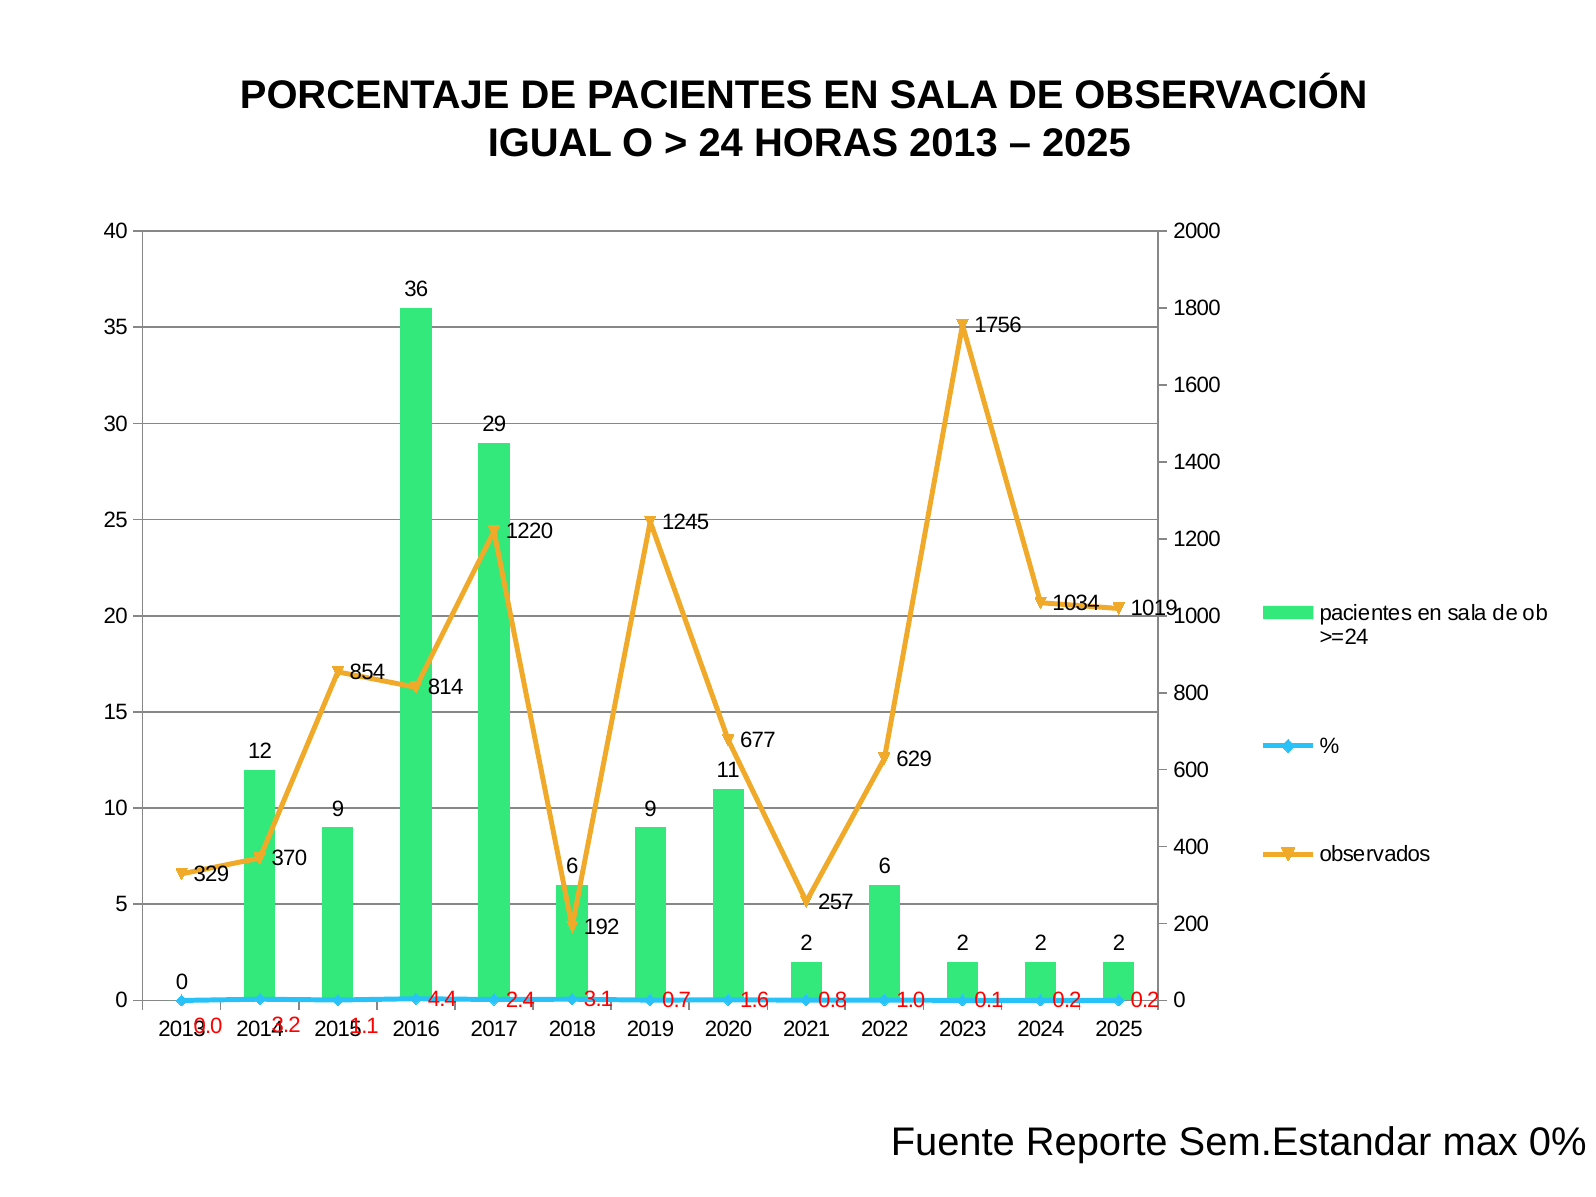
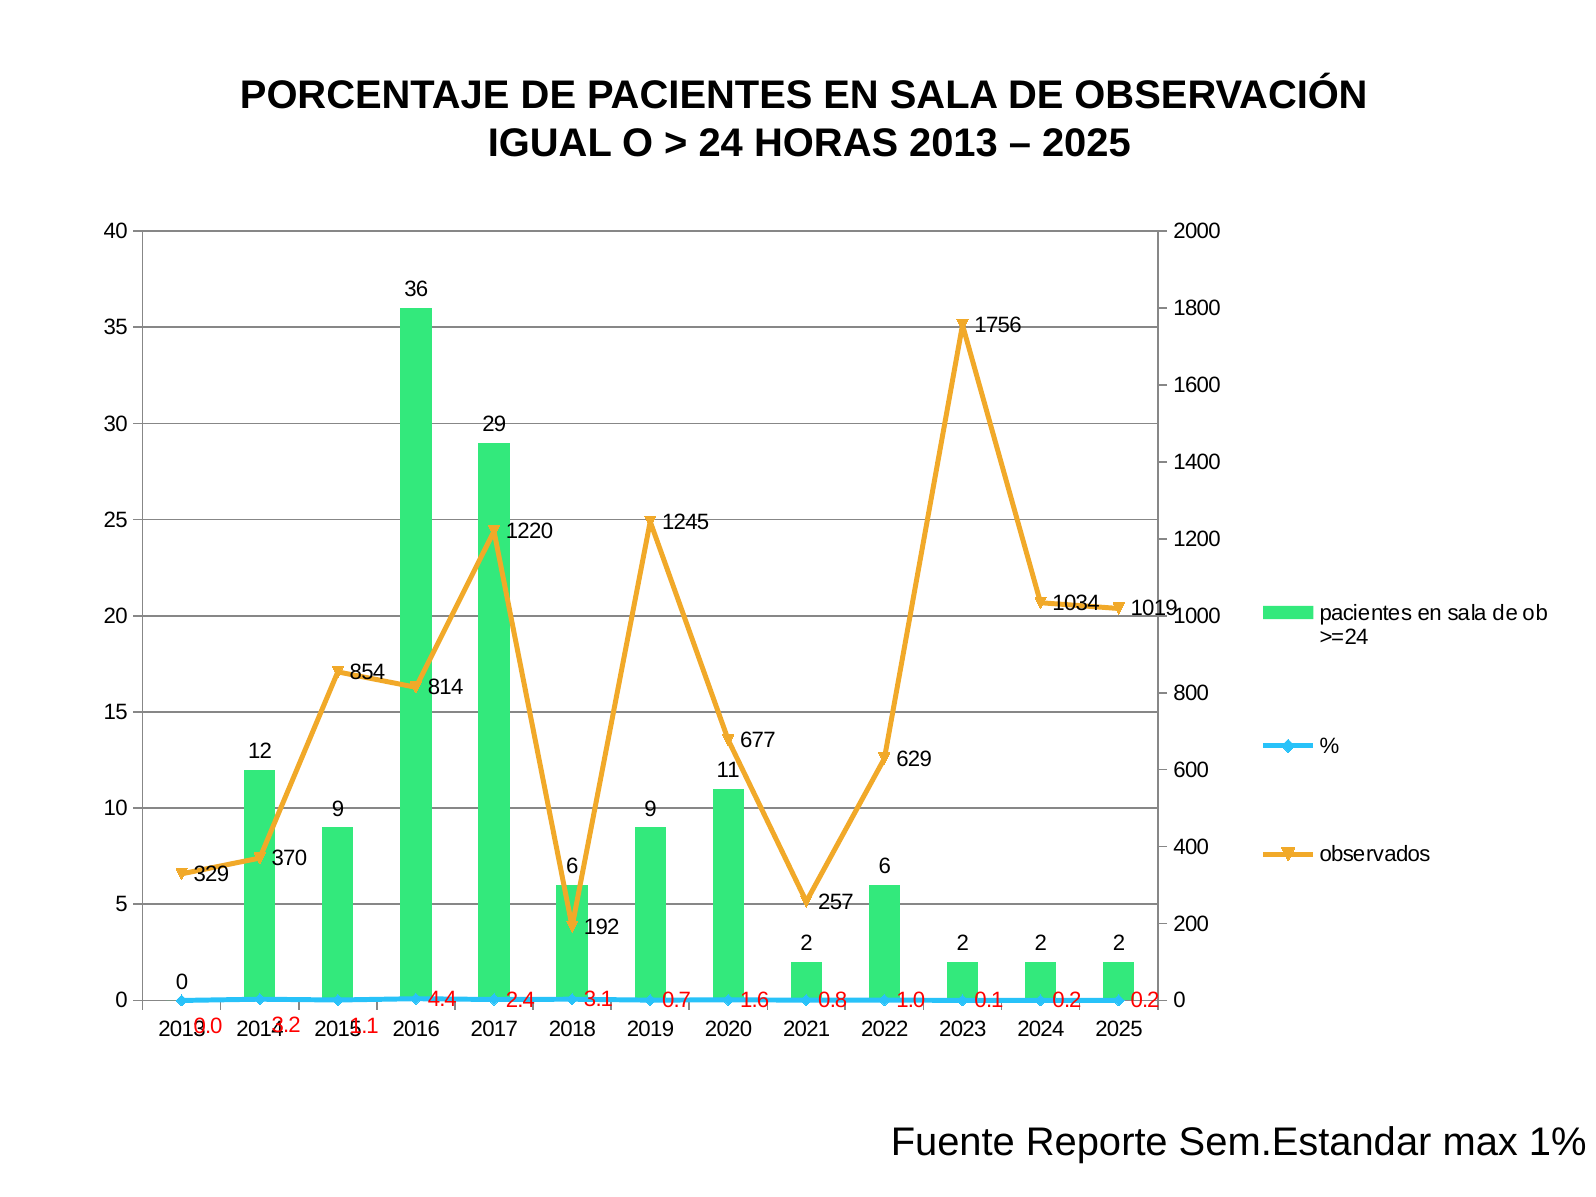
0%: 0% -> 1% (1558, 1142)
